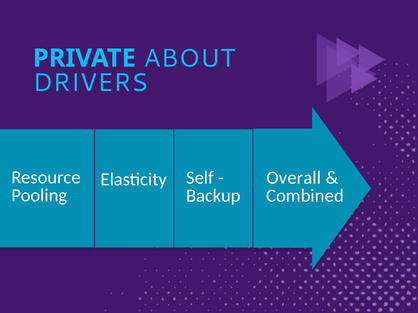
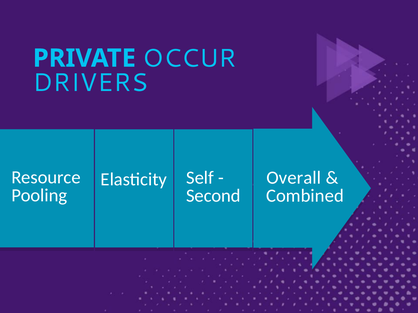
ABOUT: ABOUT -> OCCUR (190, 58)
Backup: Backup -> Second (213, 196)
